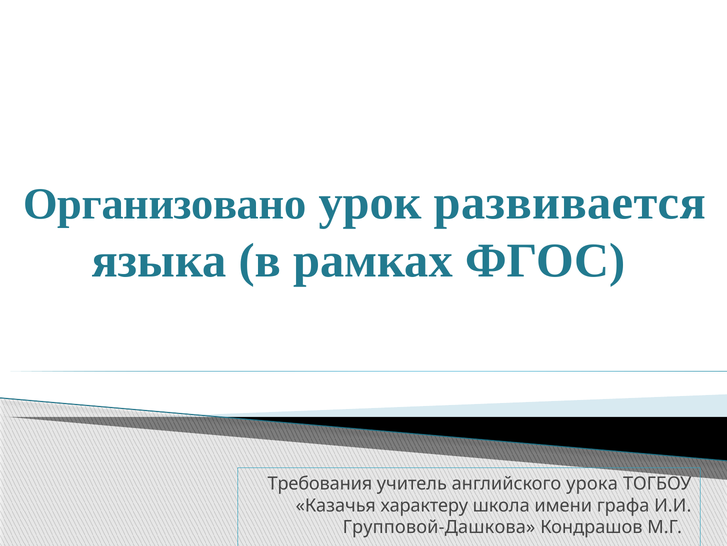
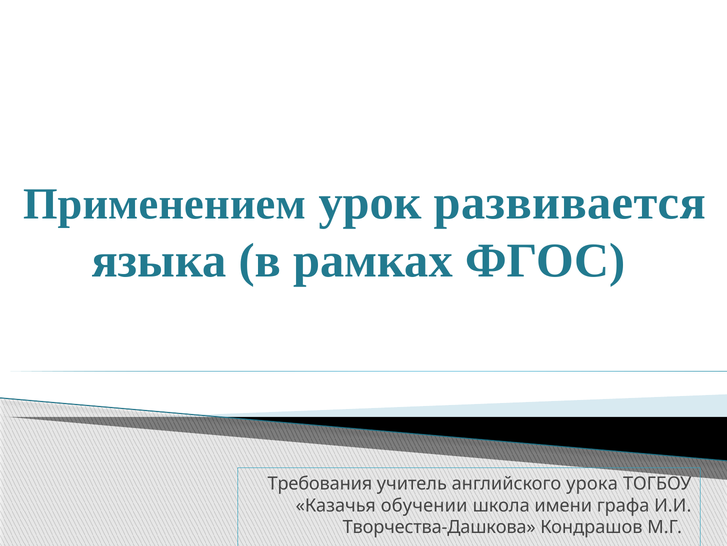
Организовано: Организовано -> Применением (164, 204)
характеру: характеру -> обучении (424, 505)
Групповой-Дашкова: Групповой-Дашкова -> Творчества-Дашкова (439, 527)
